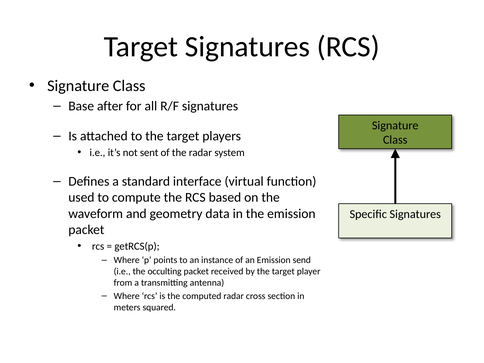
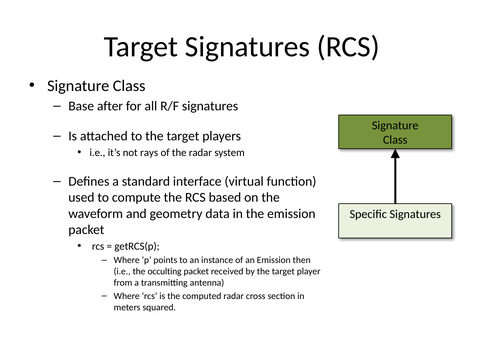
sent: sent -> rays (149, 153)
send: send -> then (302, 260)
